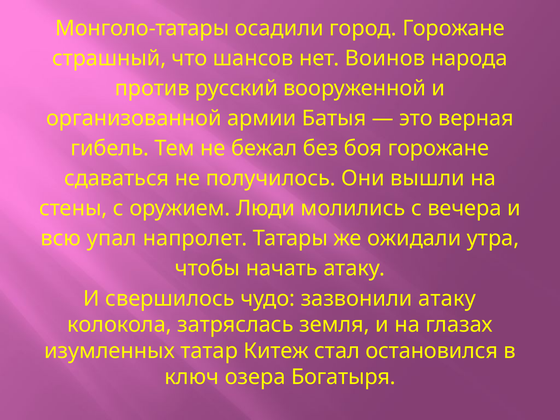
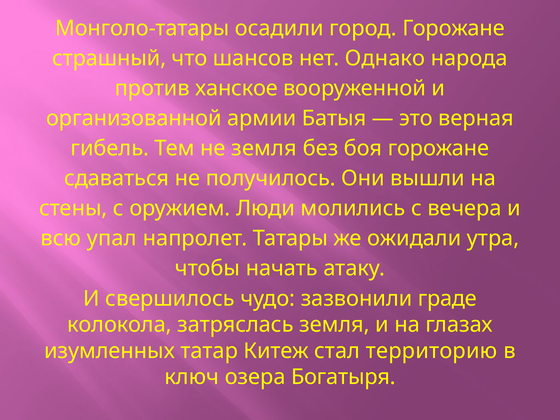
Воинов: Воинов -> Однако (385, 58)
русский: русский -> ханское (236, 88)
не бежал: бежал -> земля (264, 148)
зазвонили атаку: атаку -> граде (447, 299)
остановился: остановился -> территорию (432, 351)
